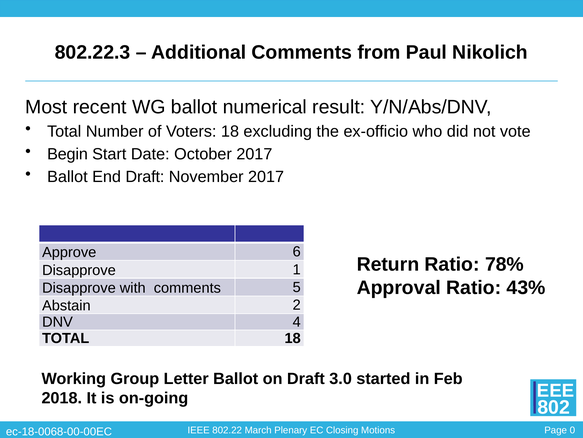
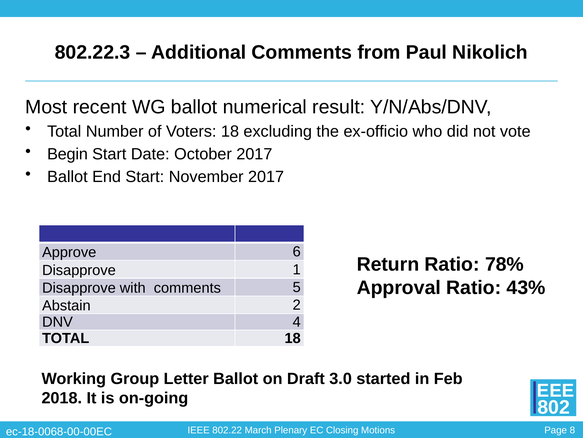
End Draft: Draft -> Start (145, 177)
0: 0 -> 8 (572, 430)
